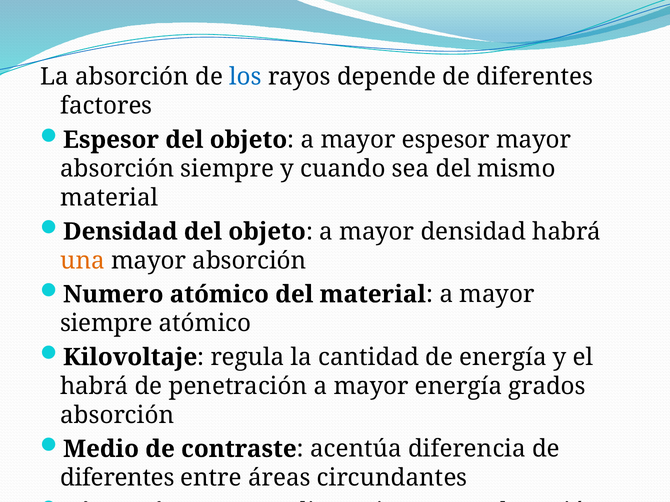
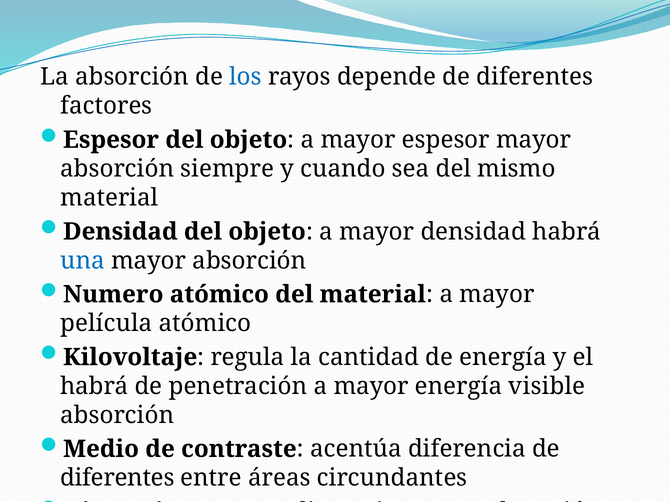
una colour: orange -> blue (82, 261)
siempre: siempre -> película (106, 324)
grados: grados -> visible (547, 387)
